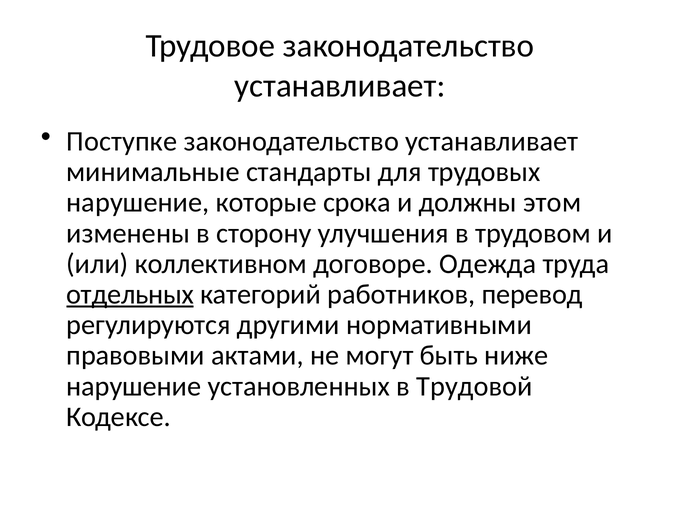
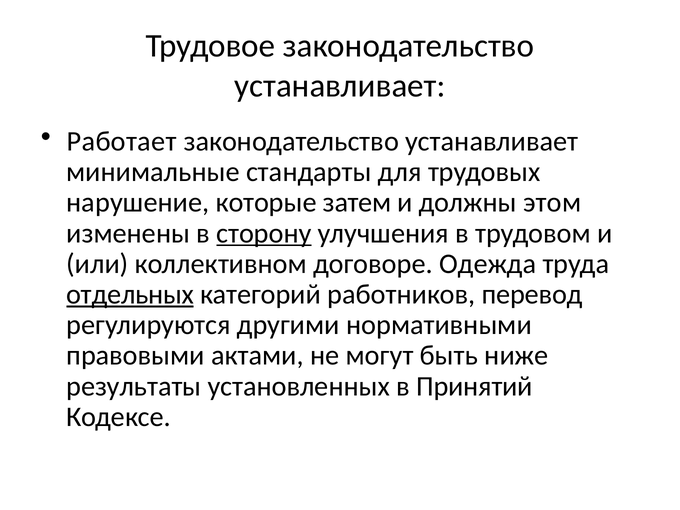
Поступке: Поступке -> Работает (122, 141)
срока: срока -> затем (357, 203)
сторону underline: none -> present (264, 233)
нарушение: нарушение -> результаты (134, 386)
Трудовой: Трудовой -> Принятий (474, 386)
